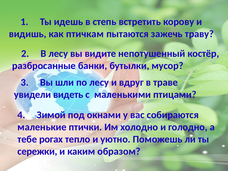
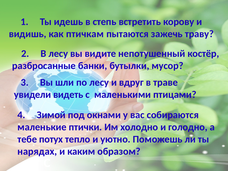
рогах: рогах -> потух (51, 139)
сережки: сережки -> нарядах (37, 151)
